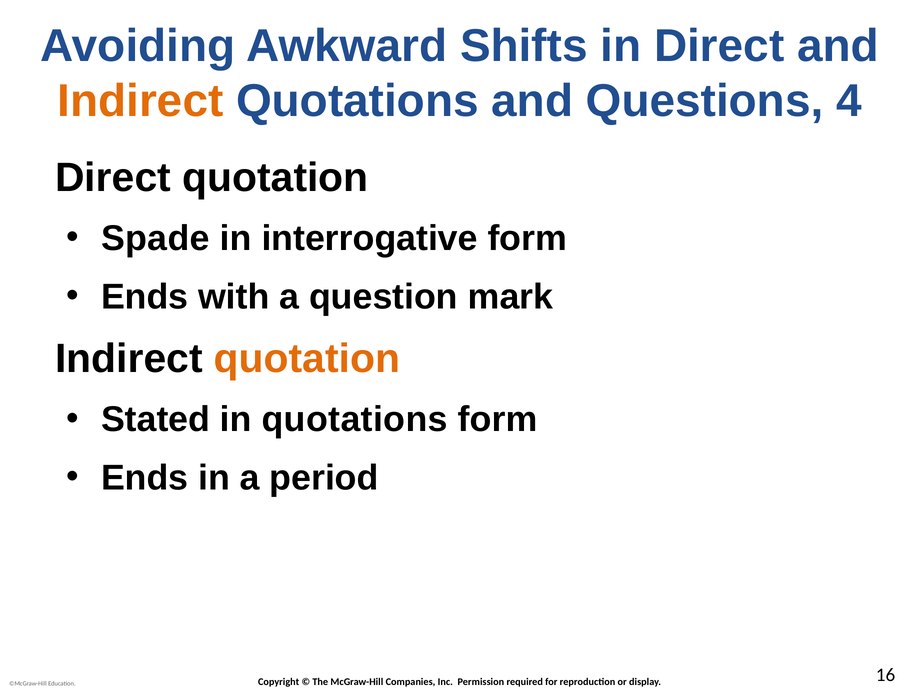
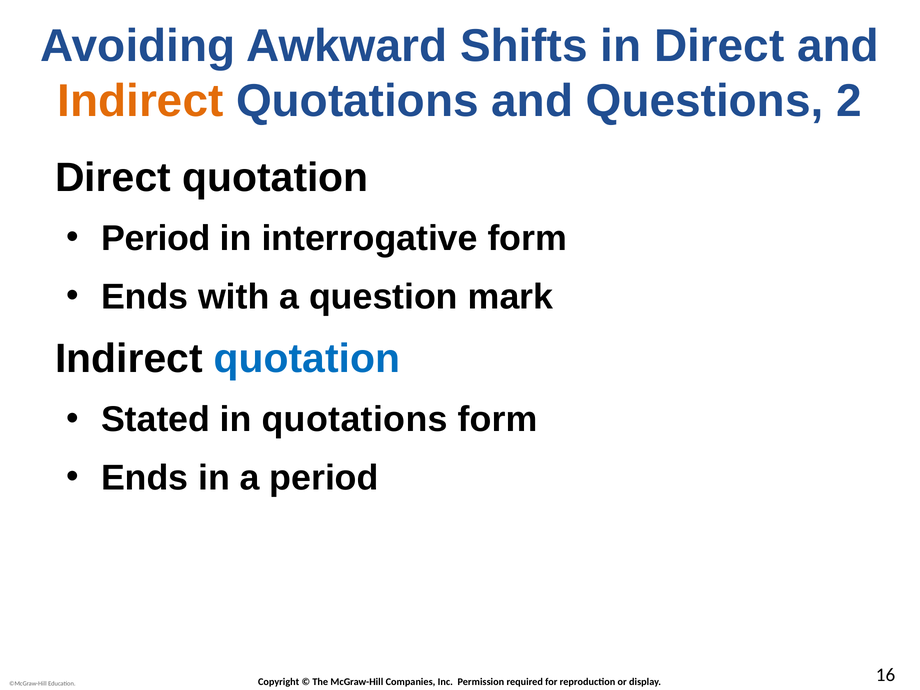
4: 4 -> 2 (849, 101)
Spade: Spade -> Period (156, 239)
quotation colour: orange -> blue (307, 359)
